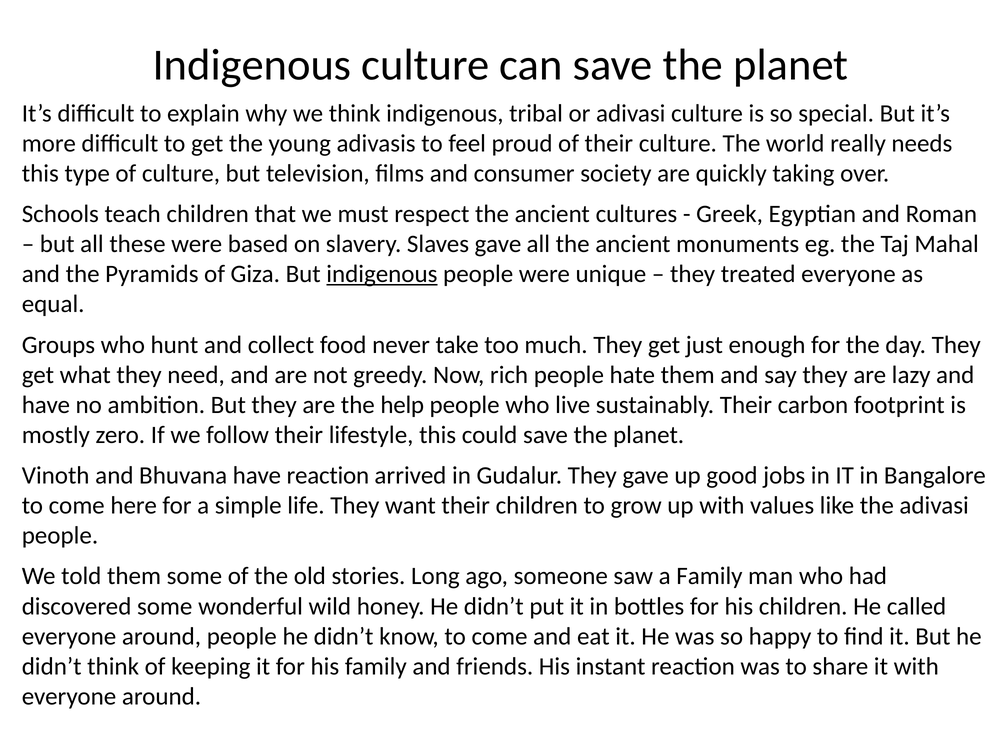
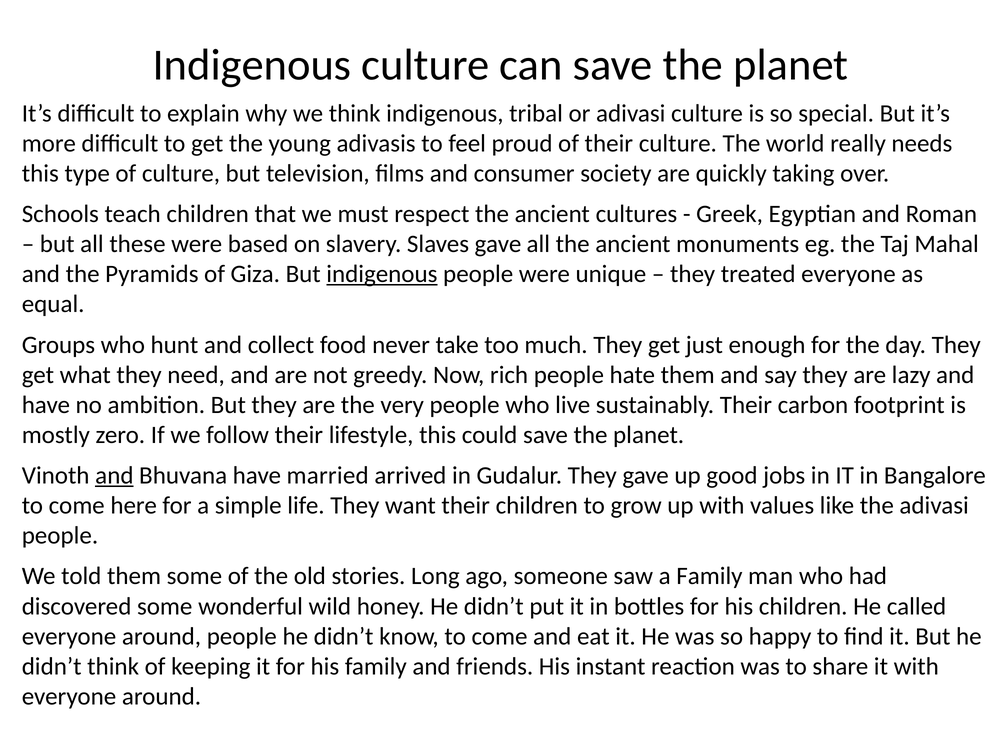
help: help -> very (402, 405)
and underline: none -> present (114, 476)
have reaction: reaction -> married (328, 476)
